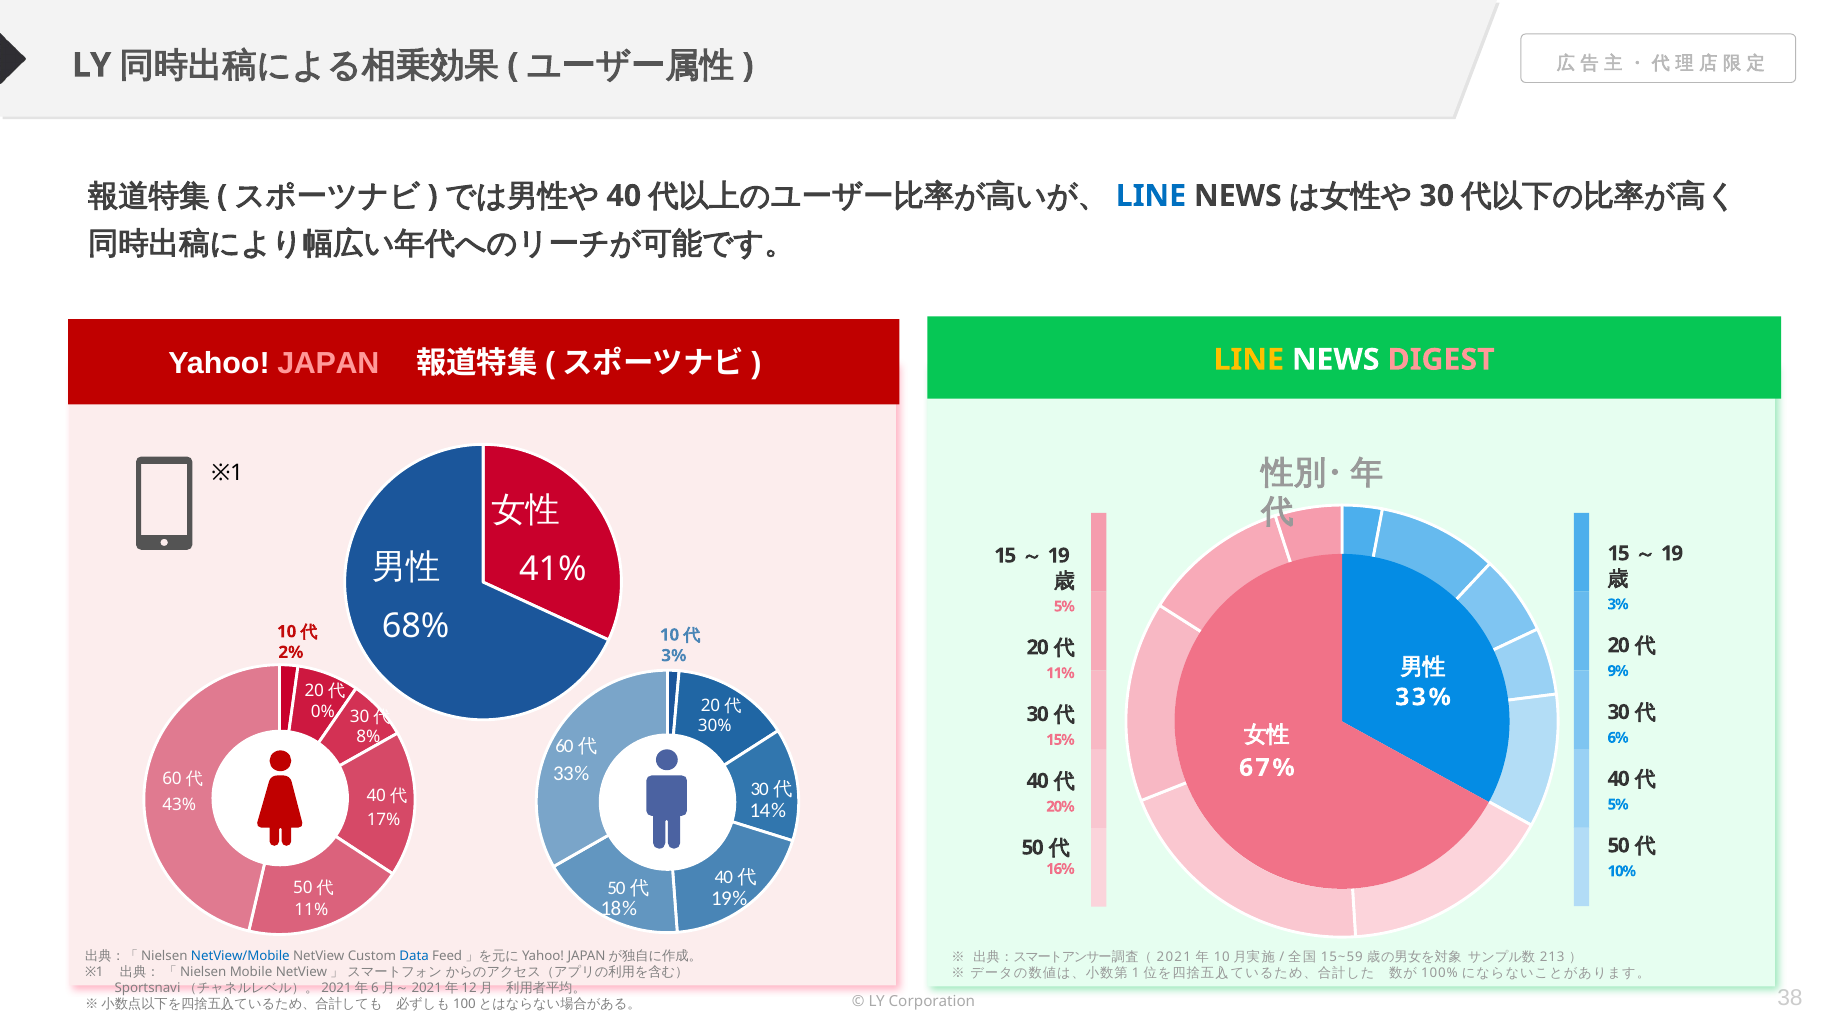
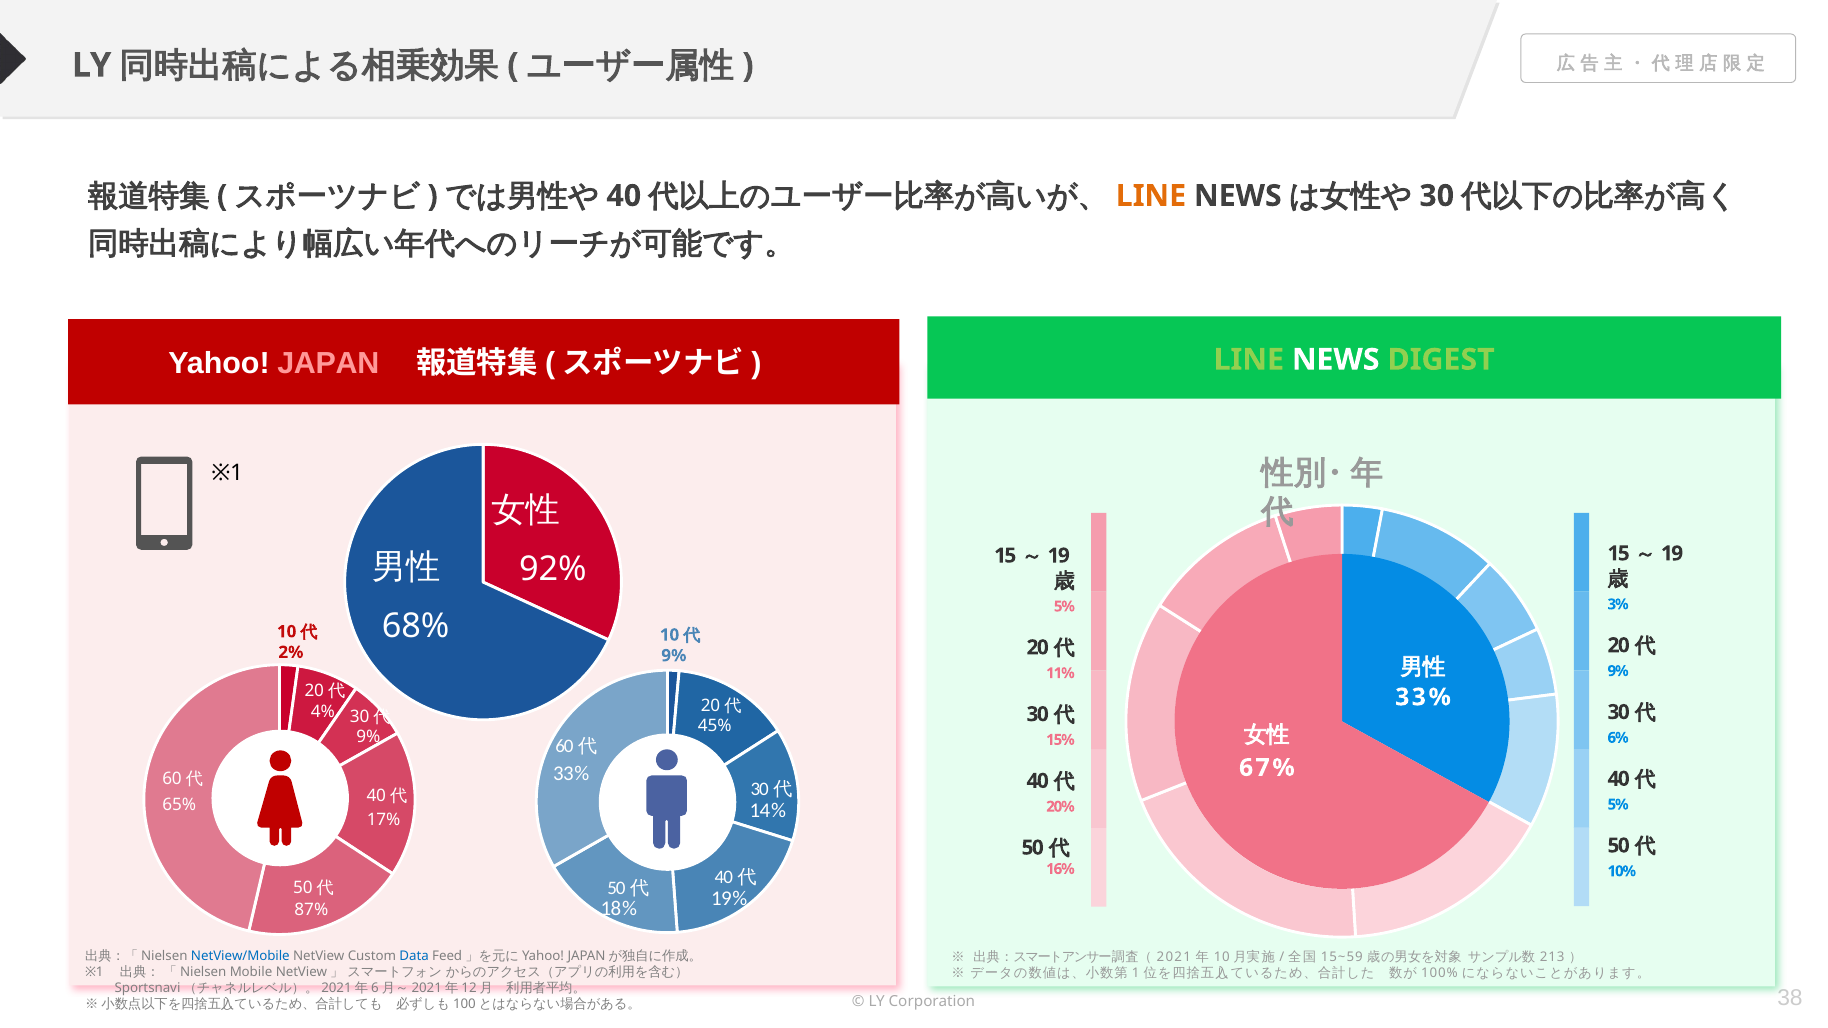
LINE colour: blue -> orange (1151, 196)
LINE colour: yellow -> light green (1249, 360)
DIGEST colour: pink -> light green (1441, 360)
41%: 41% -> 92% (553, 569)
3%: 3% -> 9% (674, 656)
0%: 0% -> 4% (323, 712)
30%: 30% -> 45% (715, 726)
8%: 8% -> 9% (368, 737)
43%: 43% -> 65% (179, 805)
11%: 11% -> 87% (311, 910)
